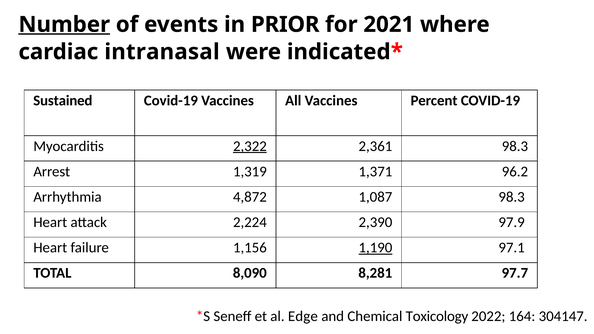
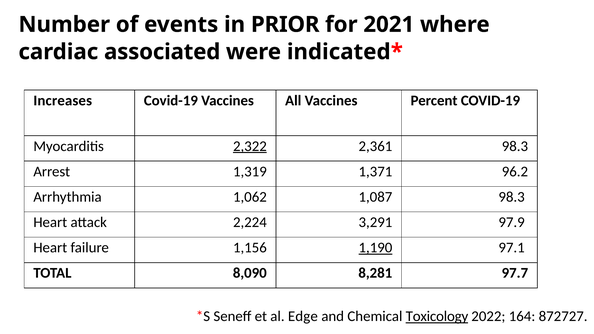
Number underline: present -> none (64, 25)
intranasal: intranasal -> associated (162, 52)
Sustained: Sustained -> Increases (63, 100)
4,872: 4,872 -> 1,062 (250, 197)
2,390: 2,390 -> 3,291 (375, 222)
Toxicology underline: none -> present (437, 316)
304147: 304147 -> 872727 (563, 316)
